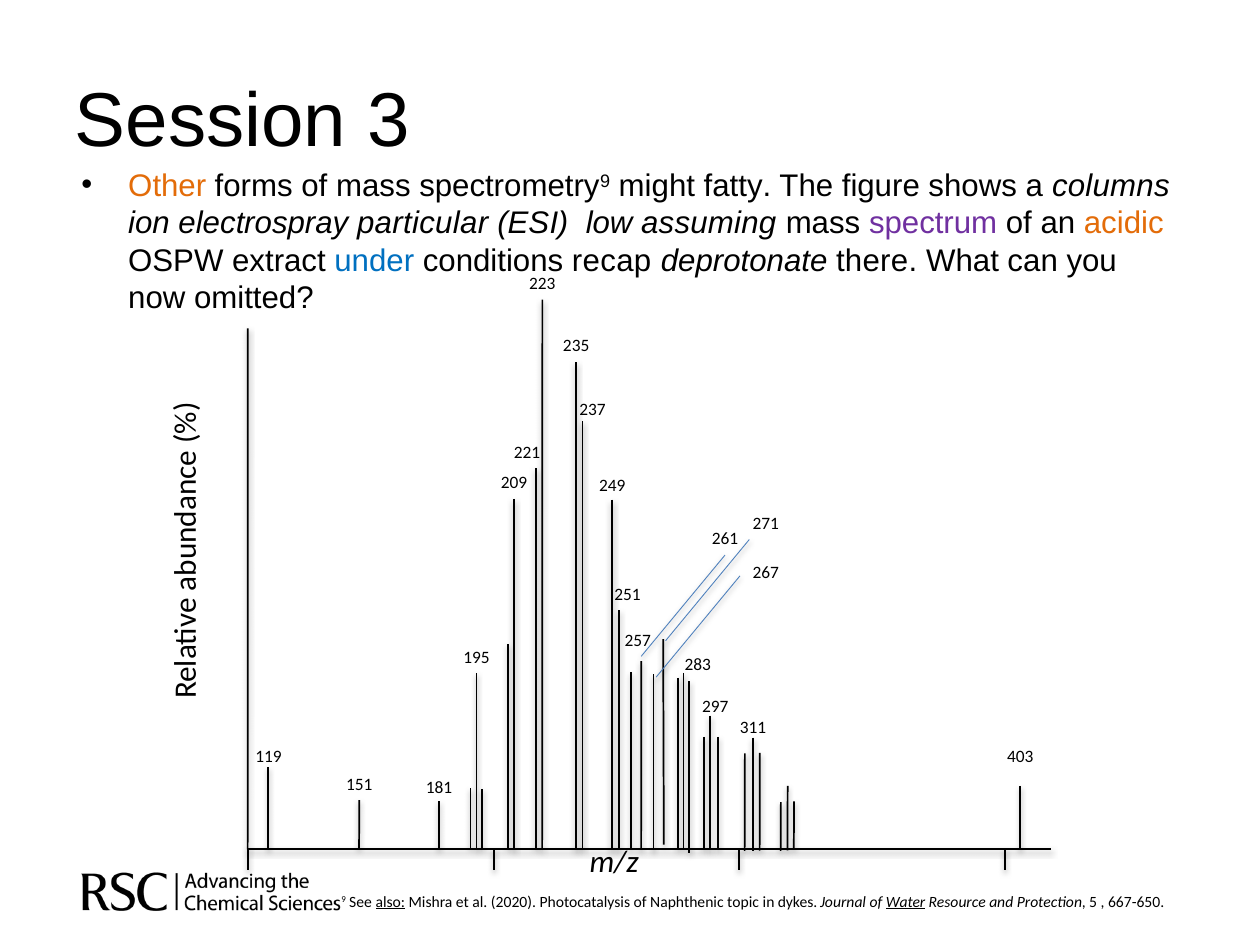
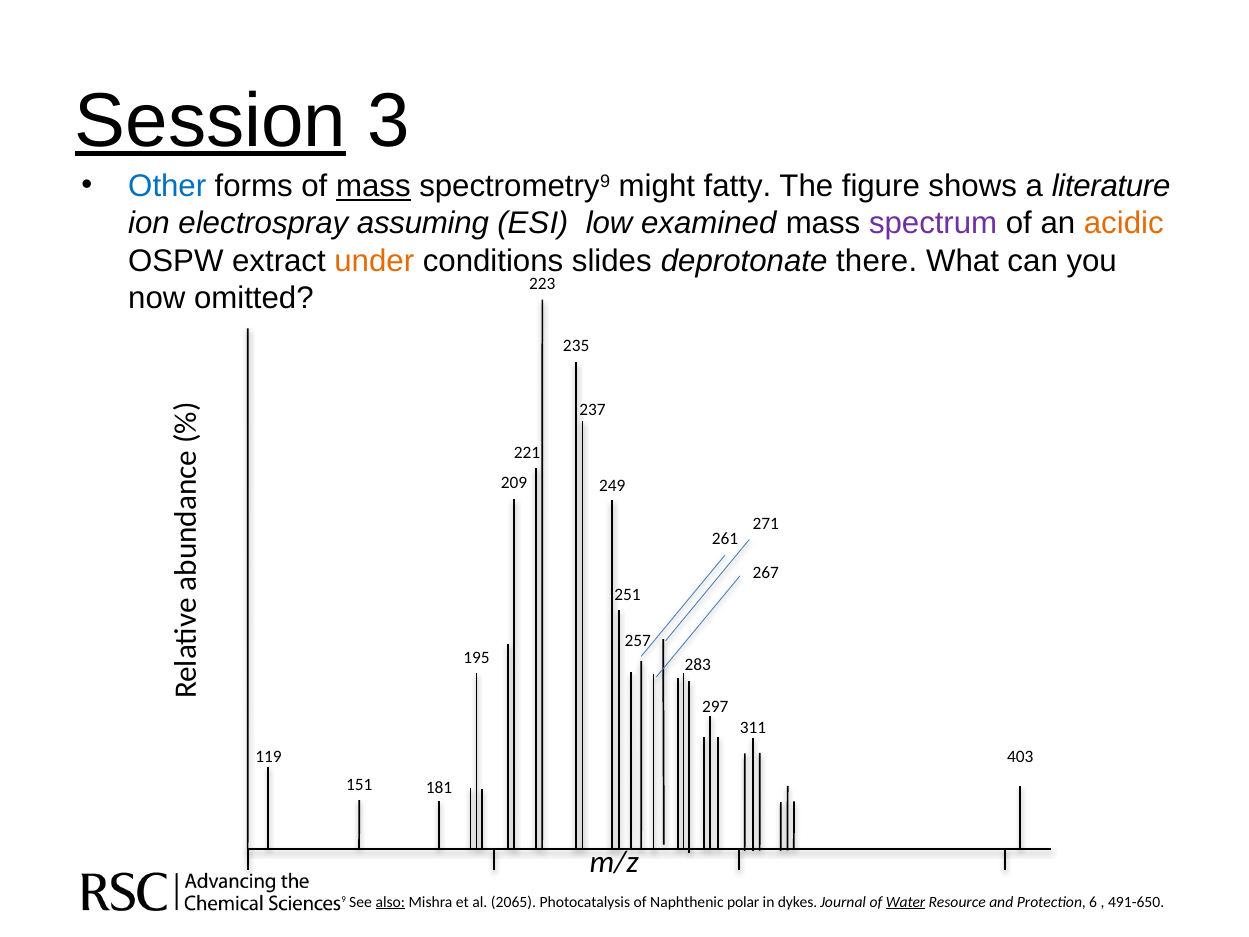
Session underline: none -> present (211, 121)
Other colour: orange -> blue (167, 186)
mass underline: none -> present (373, 186)
columns: columns -> literature (1111, 186)
particular: particular -> assuming (423, 224)
assuming: assuming -> examined (709, 224)
under colour: blue -> orange (374, 261)
recap: recap -> slides (612, 261)
2020: 2020 -> 2065 (514, 902)
topic: topic -> polar (743, 902)
5: 5 -> 6 (1093, 902)
667-650: 667-650 -> 491-650 (1136, 902)
